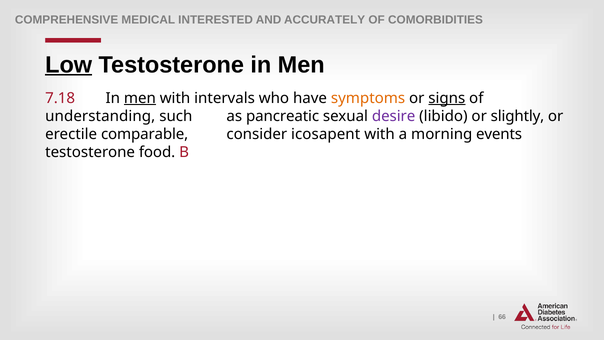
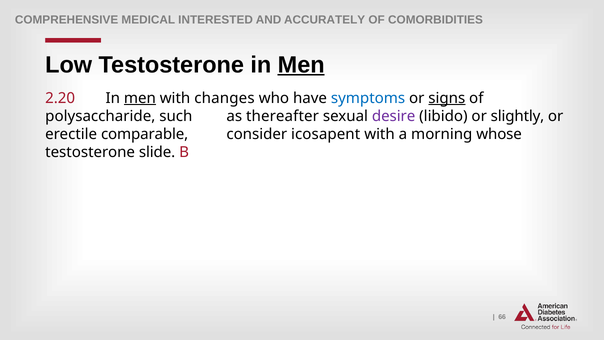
Low underline: present -> none (69, 65)
Men underline: none -> present (301, 65)
7.18: 7.18 -> 2.20 (60, 98)
intervals: intervals -> changes (224, 98)
symptoms colour: orange -> blue (368, 98)
understanding: understanding -> polysaccharide (100, 116)
pancreatic: pancreatic -> thereafter (282, 116)
events: events -> whose (499, 134)
food: food -> slide (157, 152)
